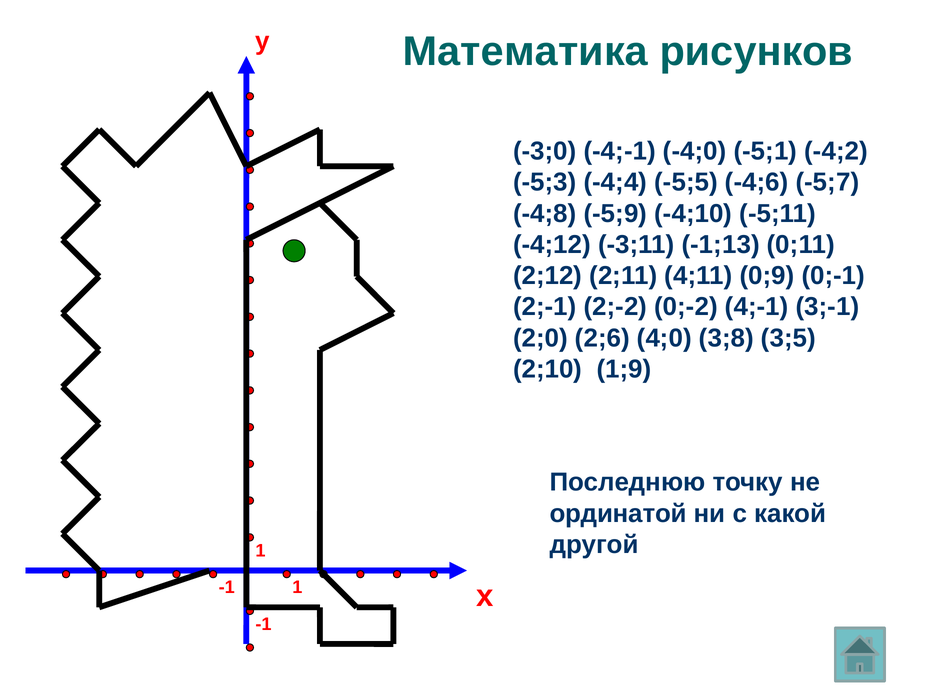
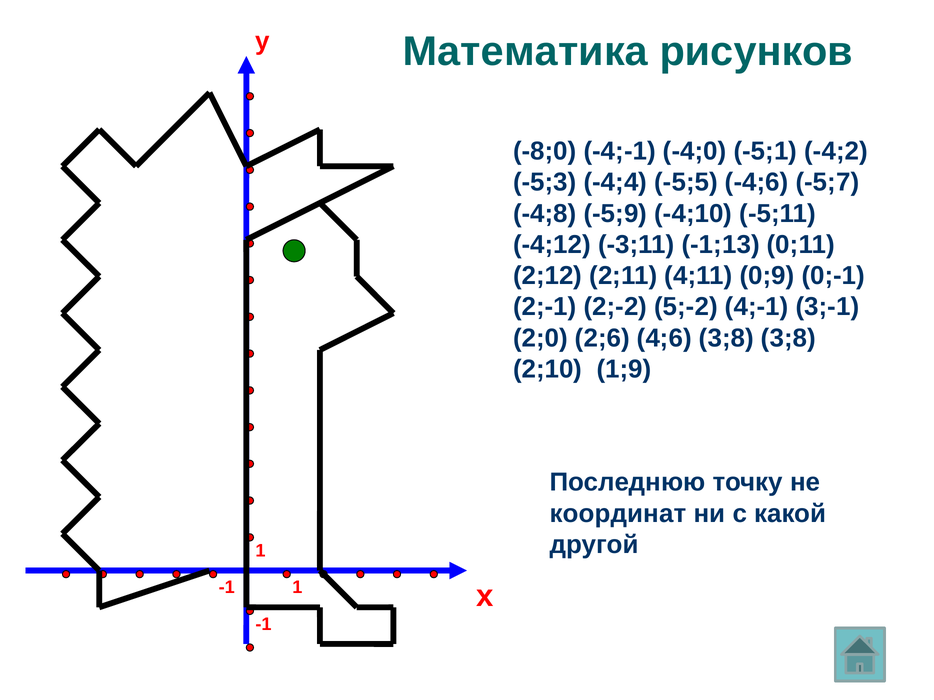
-3;0: -3;0 -> -8;0 (545, 151)
0;-2: 0;-2 -> 5;-2 (686, 307)
4;0: 4;0 -> 4;6 (664, 338)
3;8 3;5: 3;5 -> 3;8 (788, 338)
ординатой: ординатой -> координат (618, 514)
